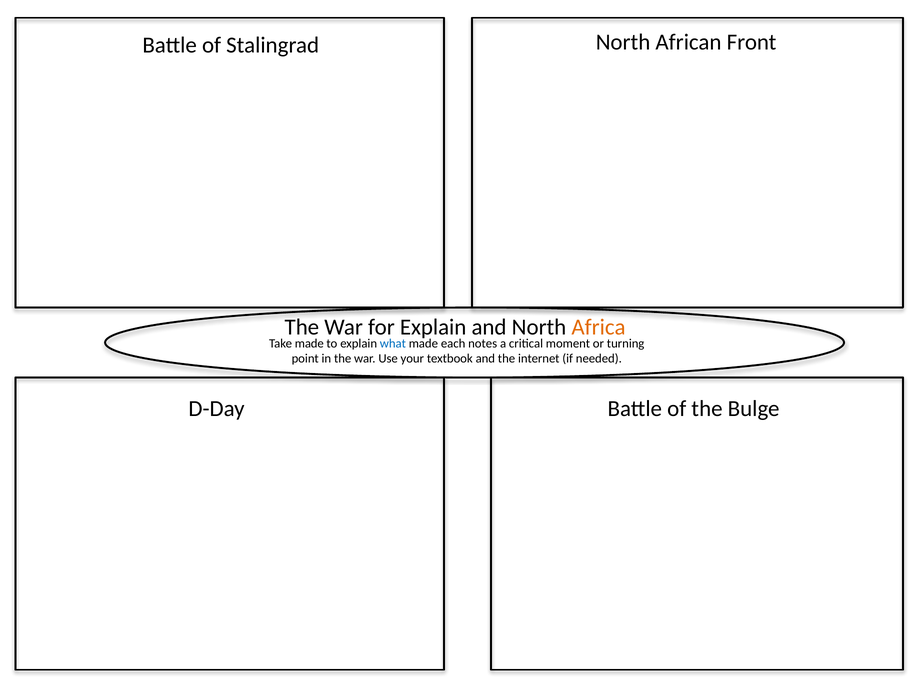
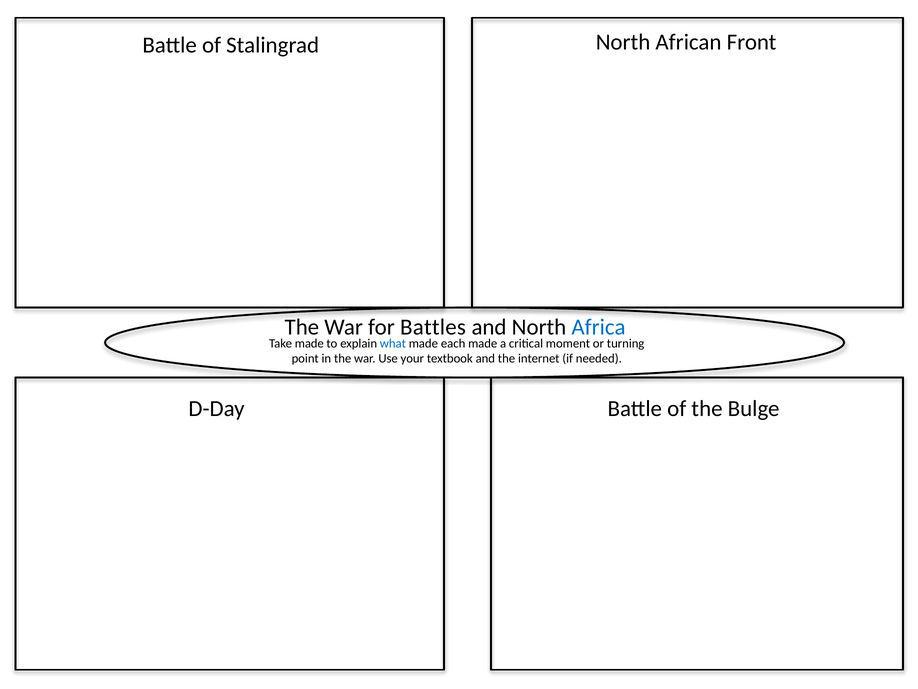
for Explain: Explain -> Battles (433, 327)
Africa colour: orange -> blue (599, 327)
each notes: notes -> made (483, 343)
